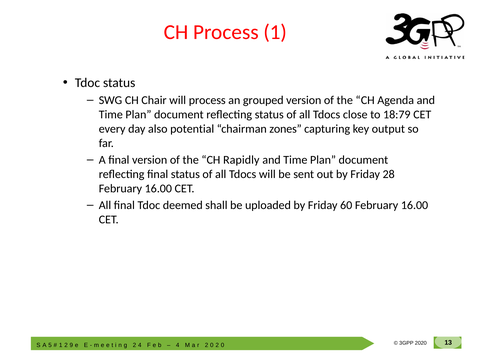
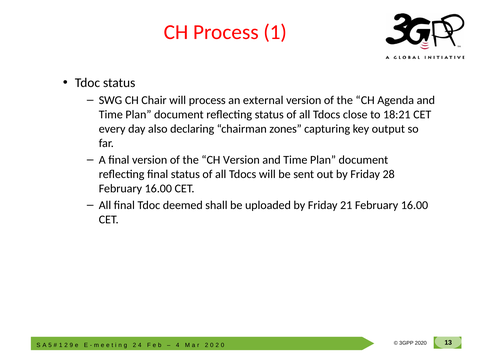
grouped: grouped -> external (263, 100)
18:79: 18:79 -> 18:21 (397, 115)
potential: potential -> declaring (192, 129)
CH Rapidly: Rapidly -> Version (241, 160)
60: 60 -> 21 (346, 206)
